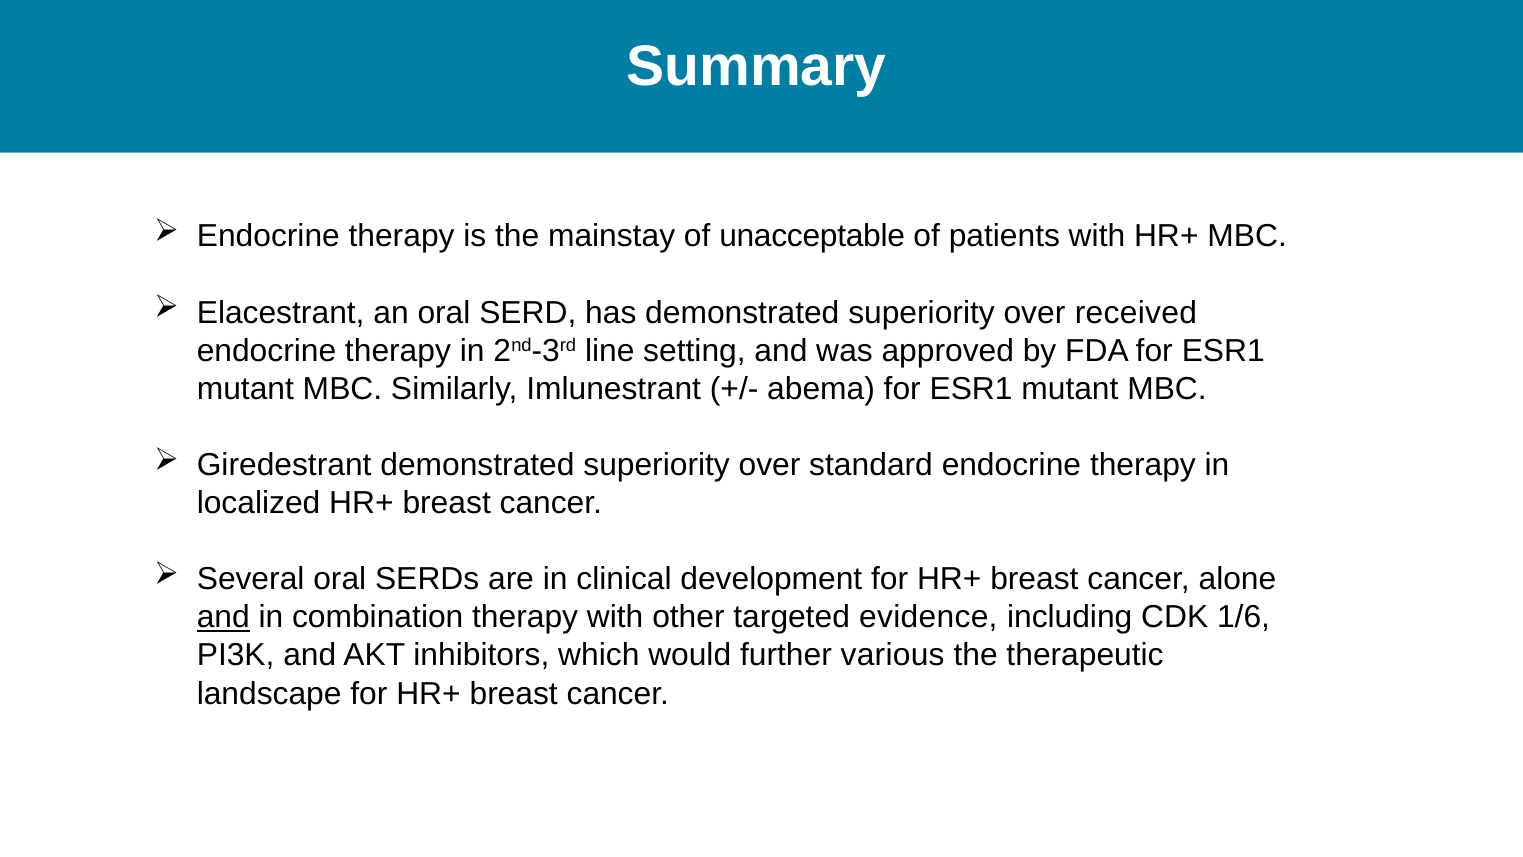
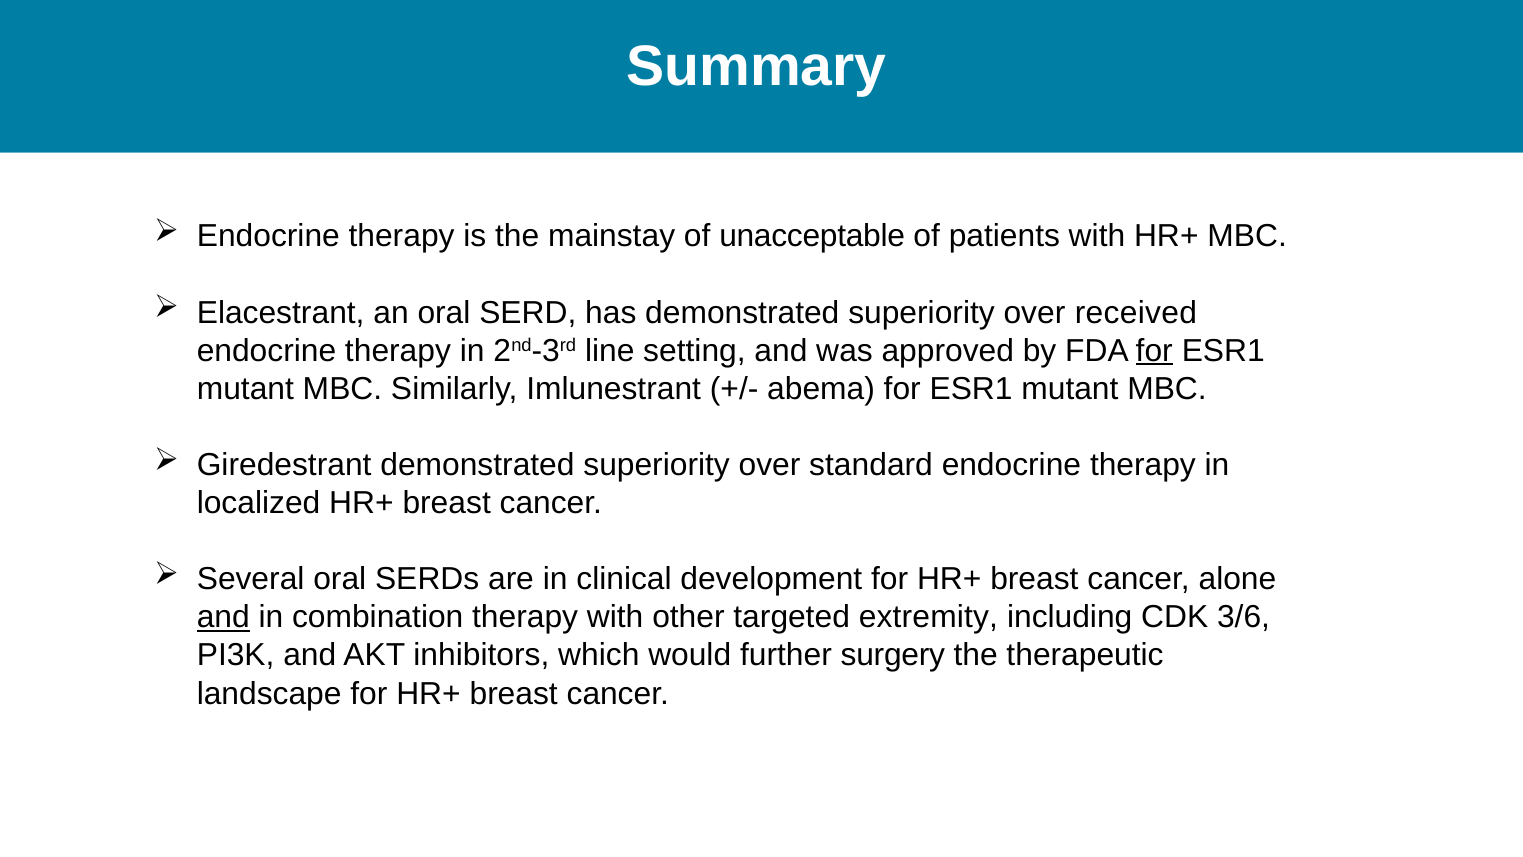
for underline: none -> present (1154, 351)
evidence: evidence -> extremity (928, 617)
1/6: 1/6 -> 3/6 (1244, 617)
various: various -> surgery (893, 655)
